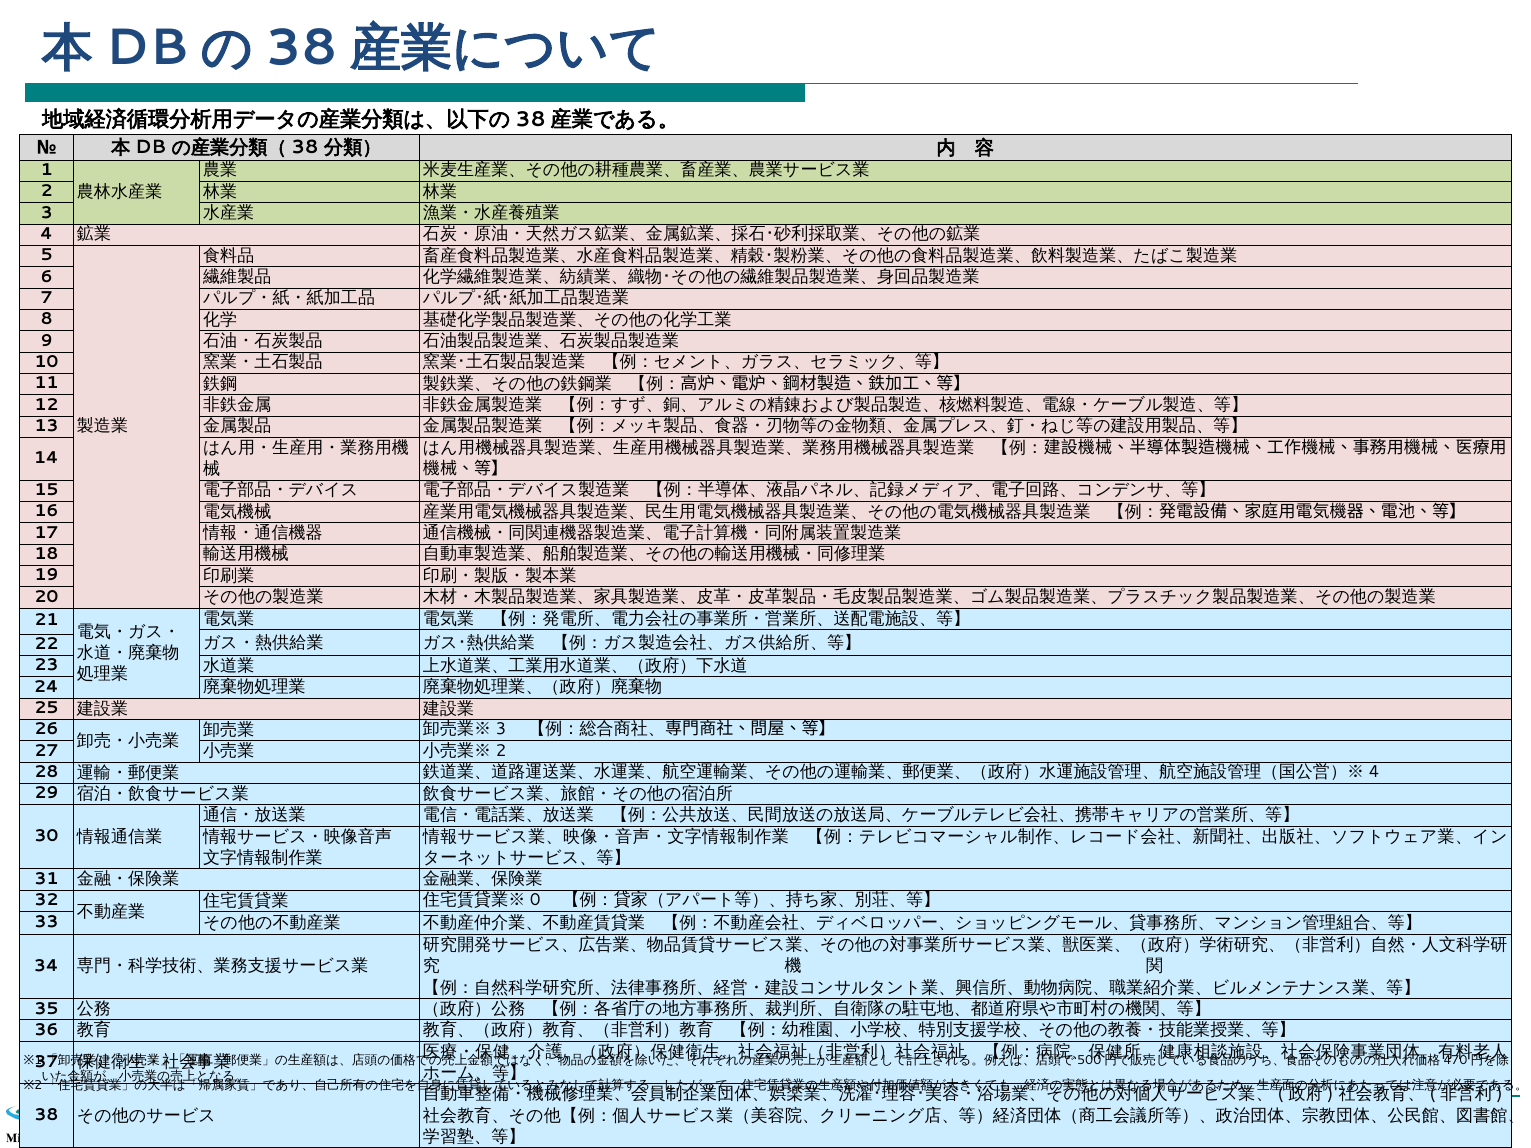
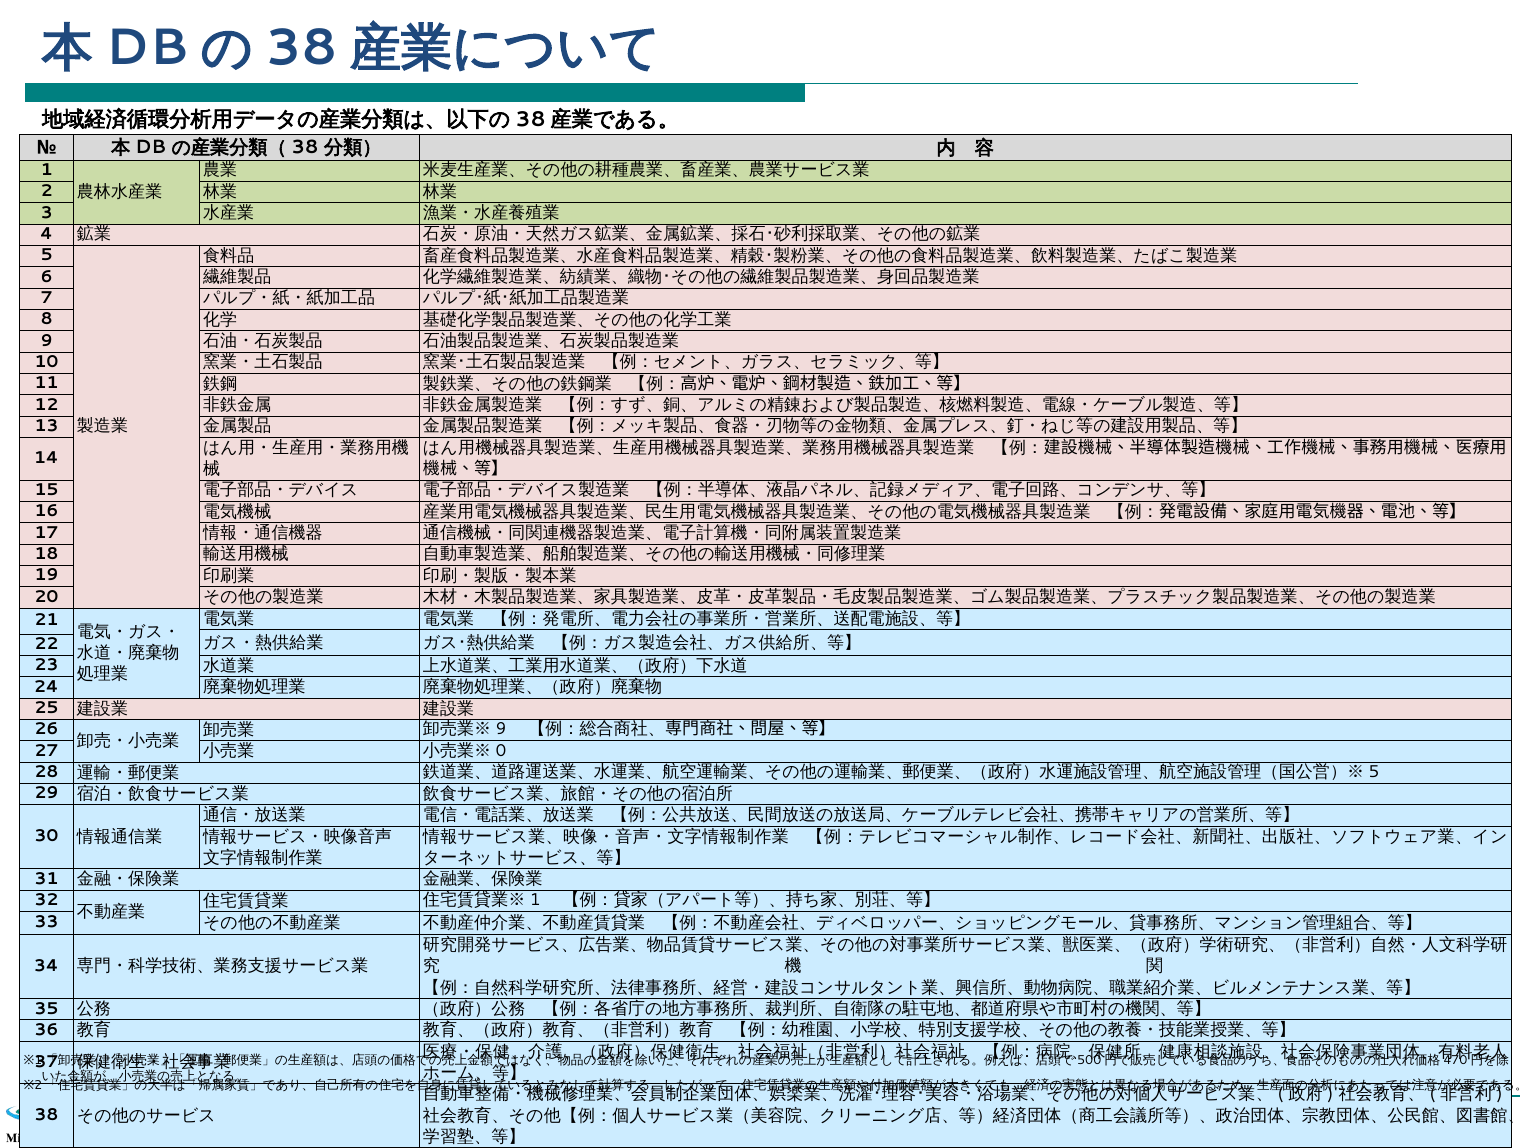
3: 3 -> 9 (501, 730)
2: 2 -> 0 (501, 751)
4: 4 -> 5 (1374, 772)
0: 0 -> 1 (535, 900)
